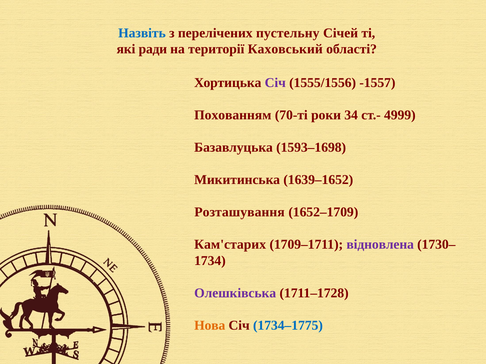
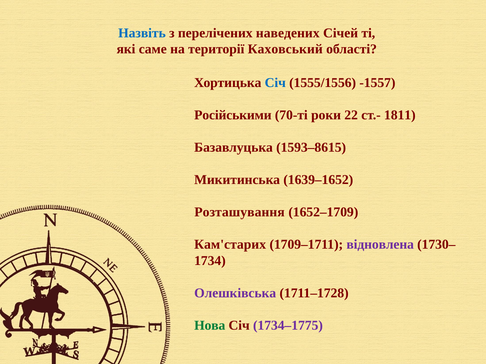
пустельну: пустельну -> наведених (288, 33)
ради: ради -> саме (153, 49)
Січ colour: purple -> blue (275, 83)
Похованням: Похованням -> Російськими (233, 115)
34: 34 -> 22 (351, 115)
4999: 4999 -> 1811 (400, 115)
1593–1698: 1593–1698 -> 1593–8615 (311, 148)
Нова colour: orange -> green (210, 326)
1734–1775 colour: blue -> purple (288, 326)
